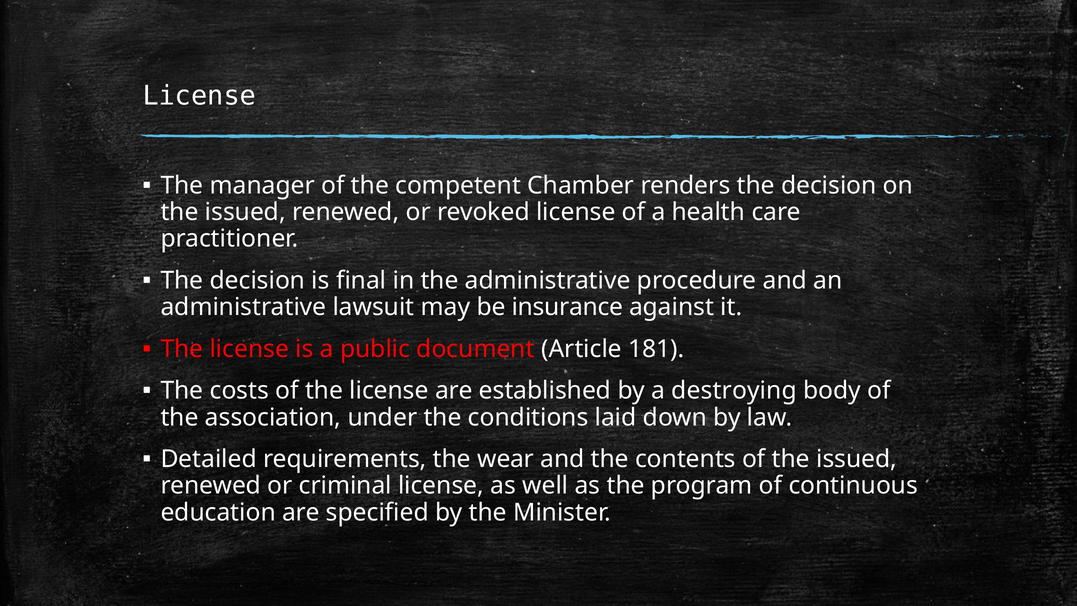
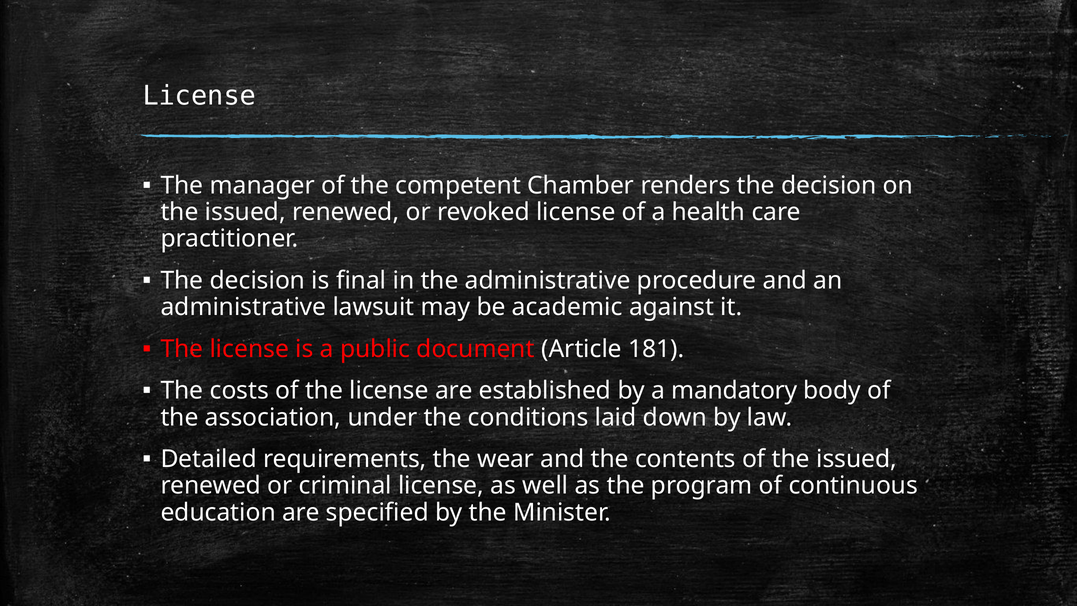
insurance: insurance -> academic (567, 307)
destroying: destroying -> mandatory (734, 391)
